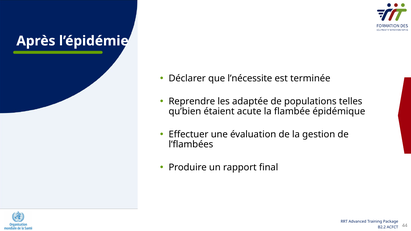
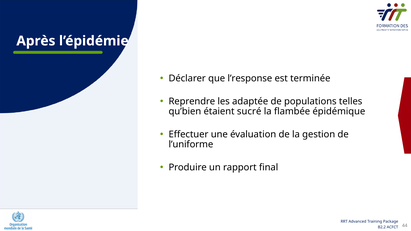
l’nécessite: l’nécessite -> l’response (250, 78)
acute: acute -> sucré (249, 112)
l’flambées: l’flambées -> l’uniforme (191, 145)
